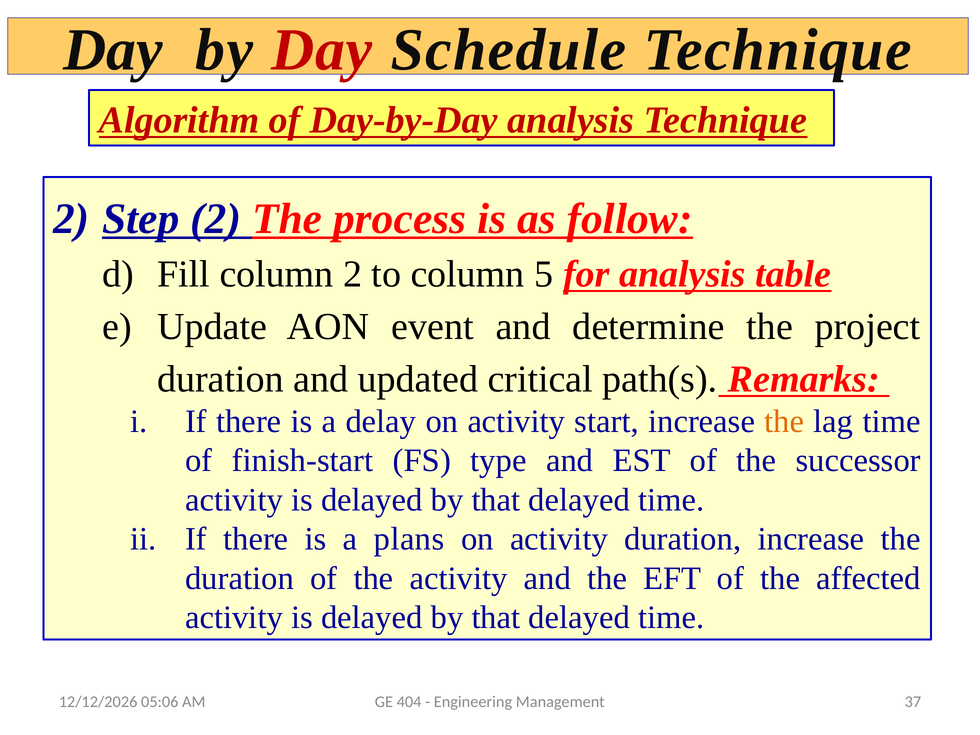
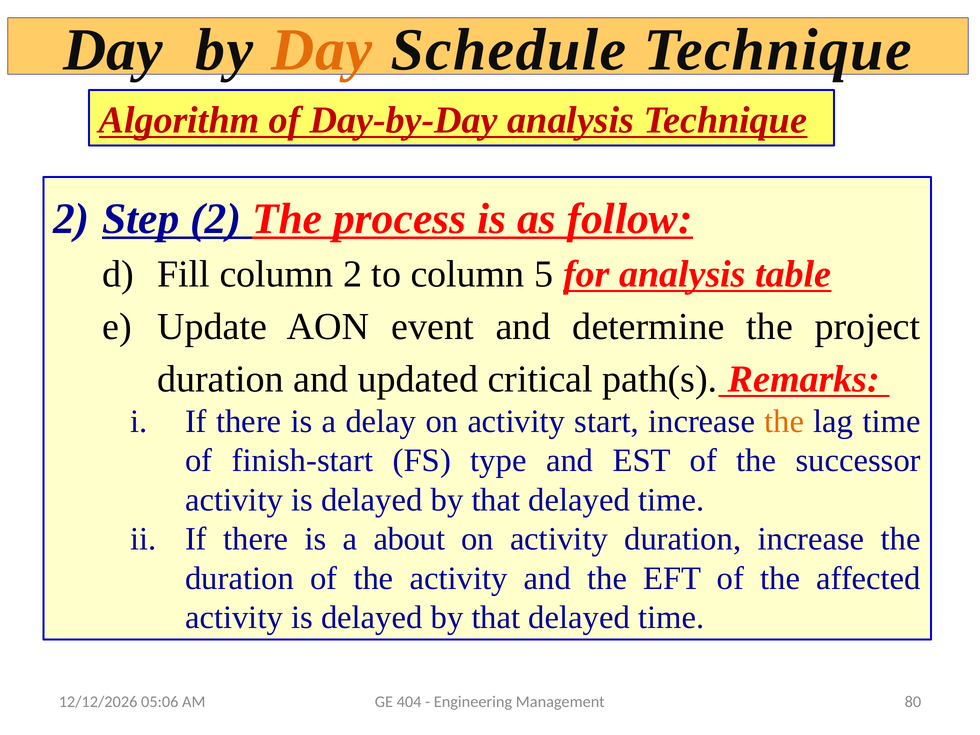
Day colour: red -> orange (322, 50)
plans: plans -> about (409, 539)
37: 37 -> 80 (913, 702)
